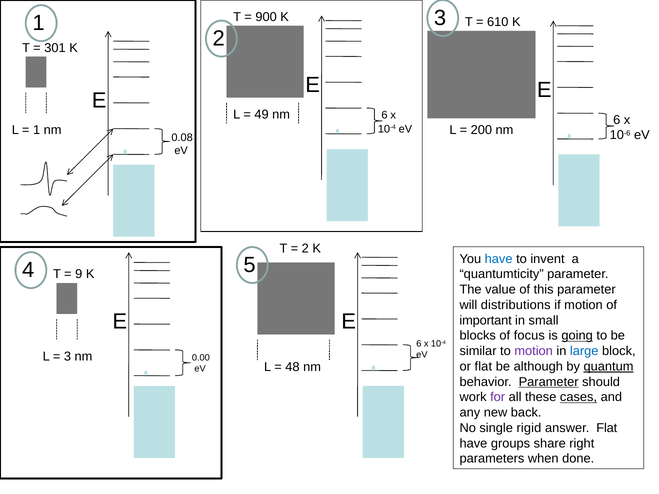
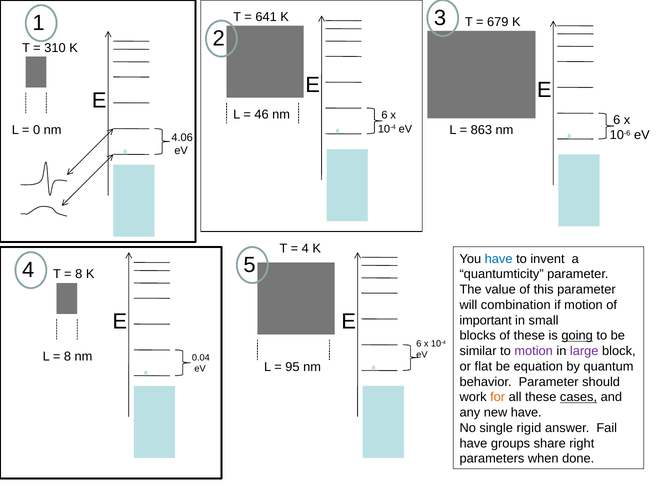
900: 900 -> 641 (266, 17)
610: 610 -> 679 (498, 22)
301: 301 -> 310 (55, 48)
49: 49 -> 46 (262, 115)
1: 1 -> 0 (37, 130)
200: 200 -> 863 (481, 130)
0.08: 0.08 -> 4.06 (182, 138)
2: 2 -> 4 (305, 249)
9: 9 -> 8 (79, 274)
distributions: distributions -> combination (516, 305)
of focus: focus -> these (529, 336)
large colour: blue -> purple (584, 351)
3: 3 -> 8 (68, 357)
0.00: 0.00 -> 0.04 (201, 358)
although: although -> equation (538, 367)
quantum underline: present -> none (609, 367)
48: 48 -> 95 (292, 367)
Parameter underline: present -> none (549, 382)
for colour: purple -> orange (498, 397)
new back: back -> have (526, 413)
answer Flat: Flat -> Fail (607, 428)
